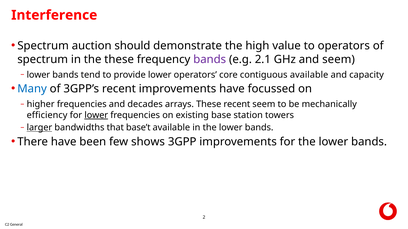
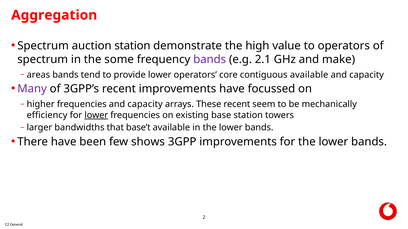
Interference: Interference -> Aggregation (54, 15)
auction should: should -> station (132, 46)
the these: these -> some (119, 59)
and seem: seem -> make (339, 59)
lower: lower -> areas (38, 75)
Many colour: blue -> purple (32, 89)
frequencies and decades: decades -> capacity (145, 104)
larger underline: present -> none (39, 128)
